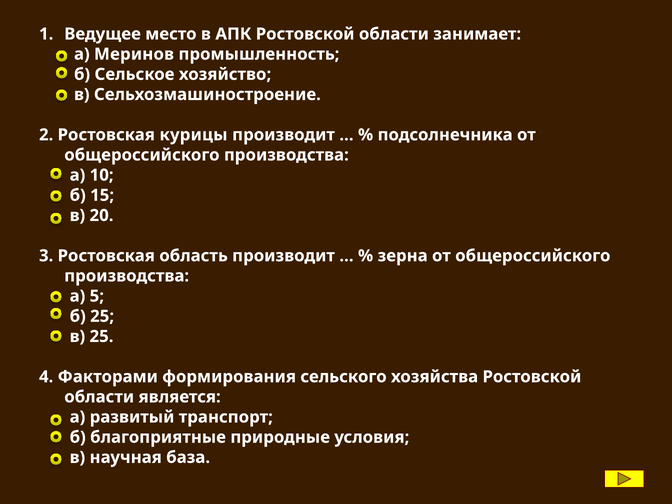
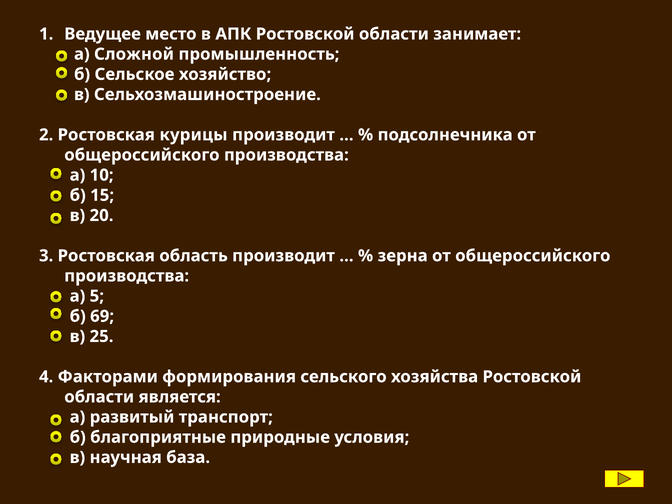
Меринов: Меринов -> Сложной (134, 54)
б 25: 25 -> 69 (102, 316)
